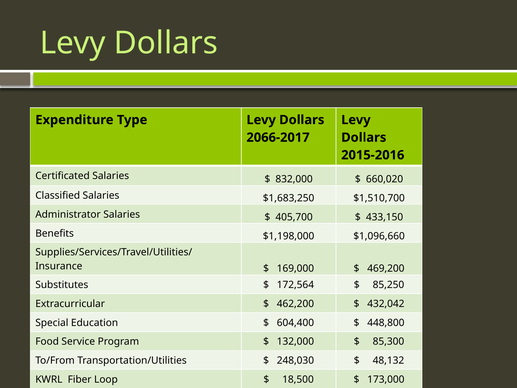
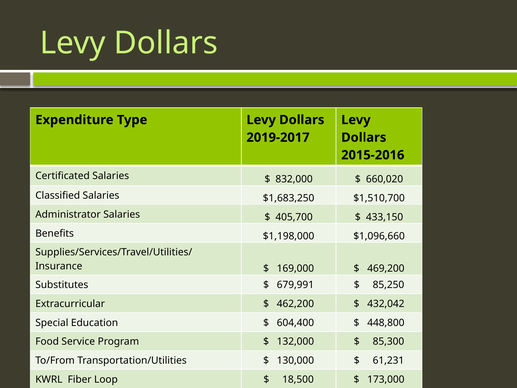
2066-2017: 2066-2017 -> 2019-2017 (278, 137)
172,564: 172,564 -> 679,991 (295, 285)
248,030: 248,030 -> 130,000 (295, 360)
48,132: 48,132 -> 61,231 (388, 360)
